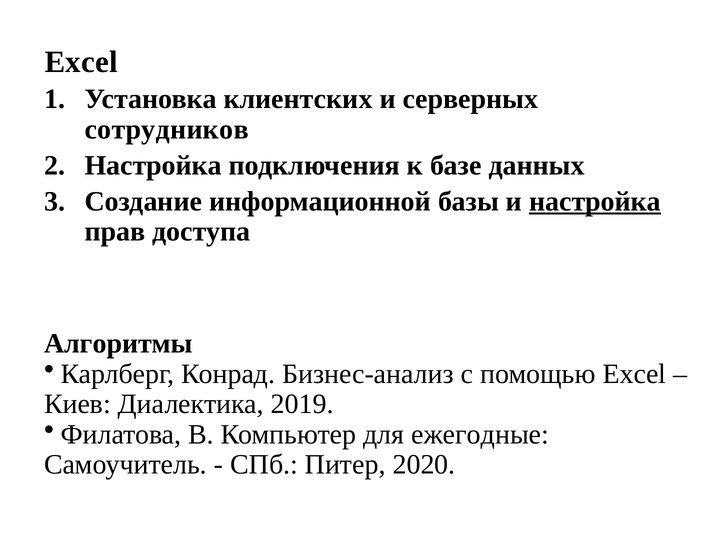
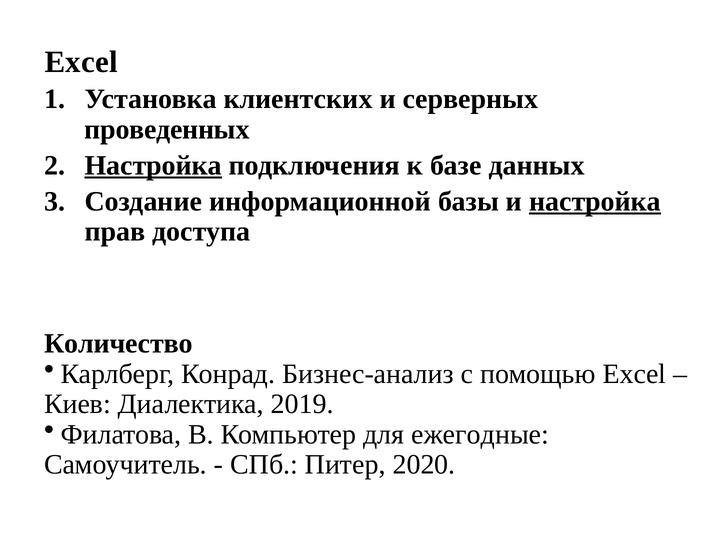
сотрудников: сотрудников -> проведенных (167, 129)
Настройка underline: none -> present (153, 165)
Алгоритмы: Алгоритмы -> Количество (118, 344)
